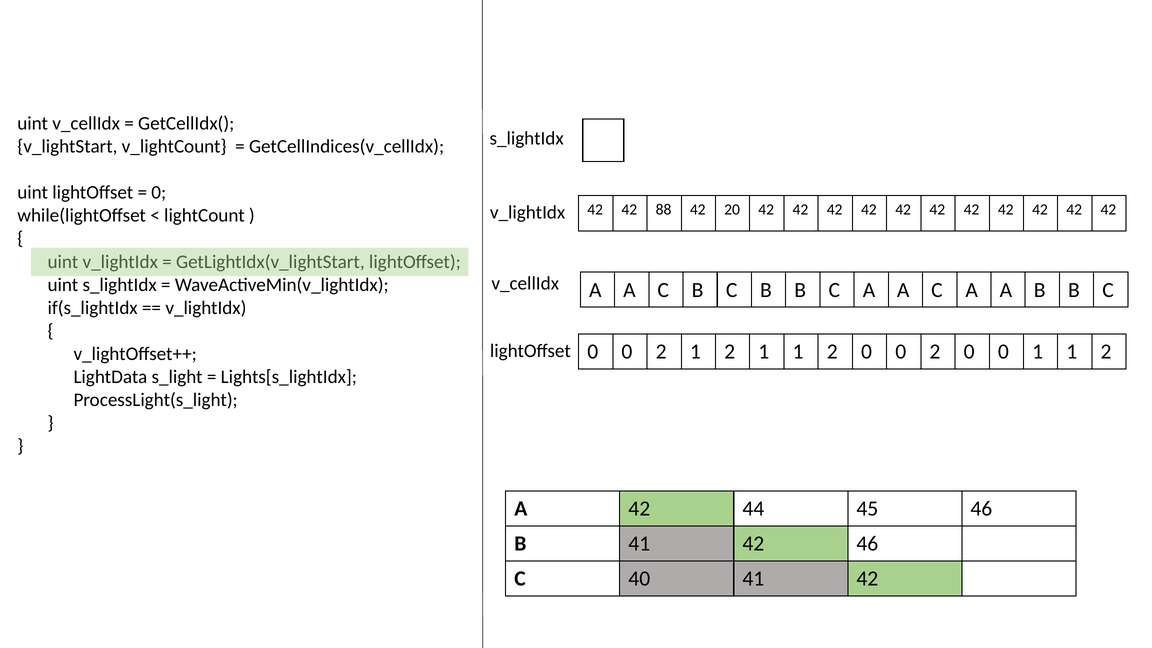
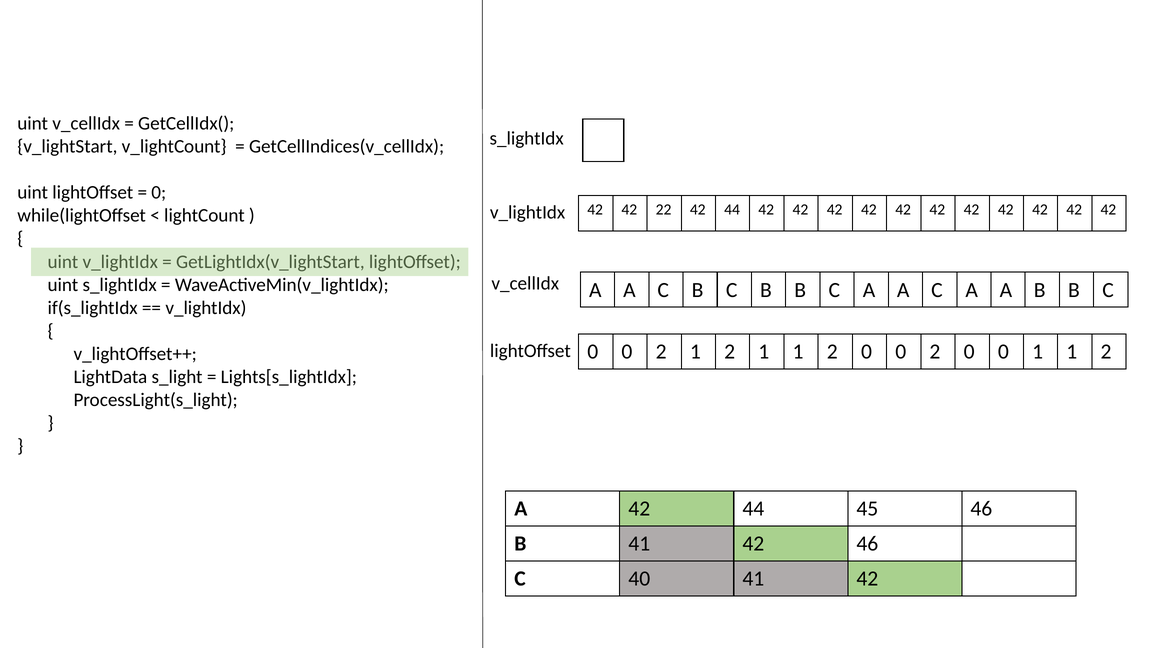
88: 88 -> 22 (664, 210)
20: 20 -> 44 (732, 210)
